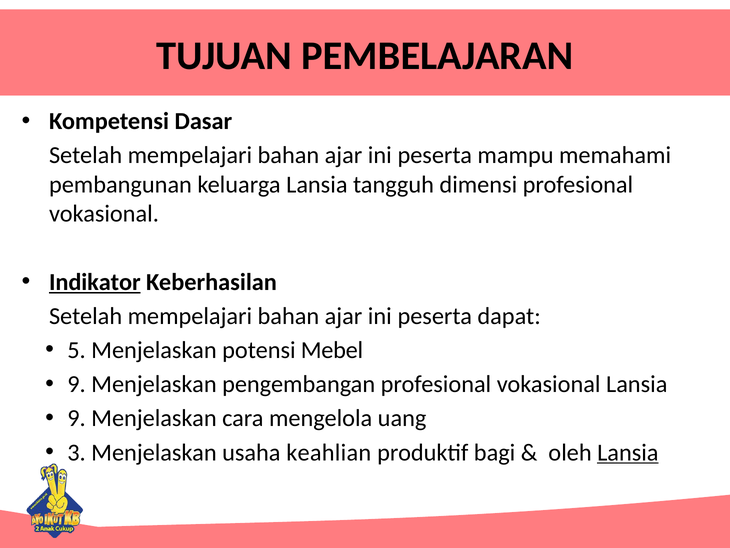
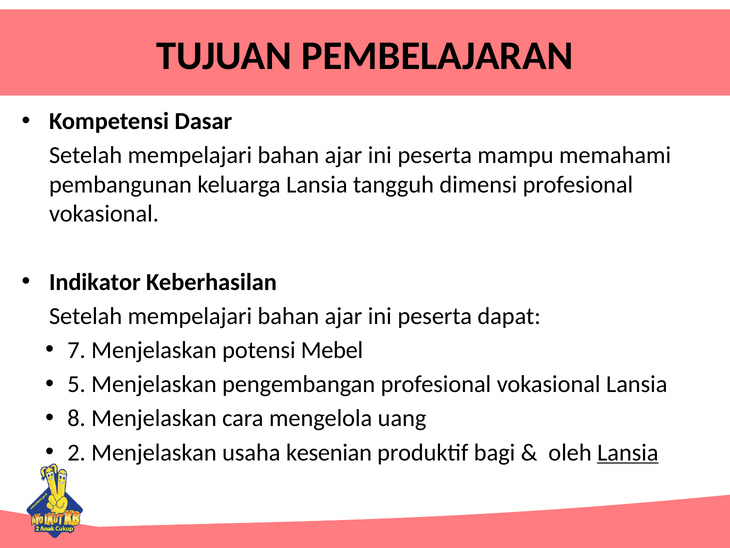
Indikator underline: present -> none (95, 282)
5: 5 -> 7 (77, 350)
9: 9 -> 5 (77, 384)
9: 9 -> 8 (77, 418)
3: 3 -> 2 (77, 452)
keahlian: keahlian -> kesenian (329, 452)
